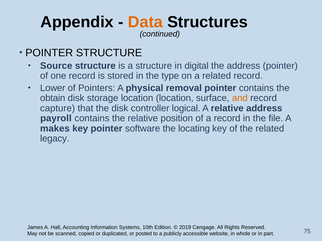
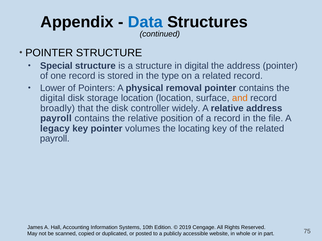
Data colour: orange -> blue (145, 22)
Source: Source -> Special (56, 66)
obtain: obtain -> digital (53, 98)
capture: capture -> broadly (58, 108)
logical: logical -> widely (186, 108)
makes: makes -> legacy (55, 129)
software: software -> volumes (143, 129)
legacy: legacy -> payroll (55, 139)
